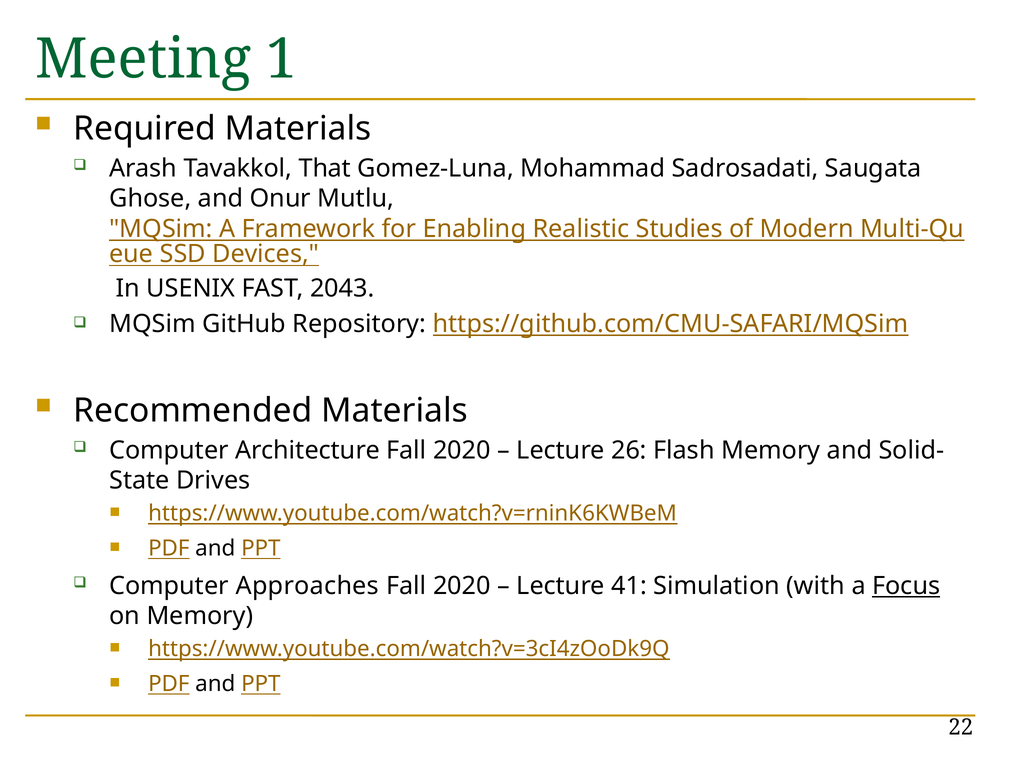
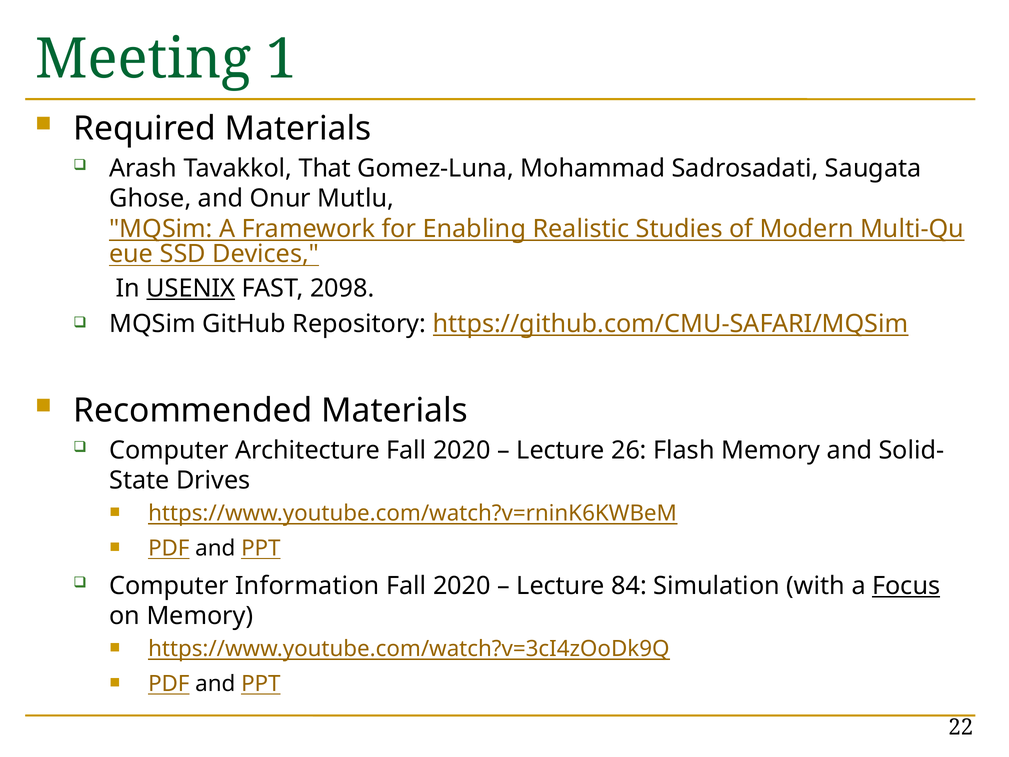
USENIX underline: none -> present (191, 288)
2043: 2043 -> 2098 (342, 288)
Approaches: Approaches -> Information (307, 586)
41: 41 -> 84 (629, 586)
